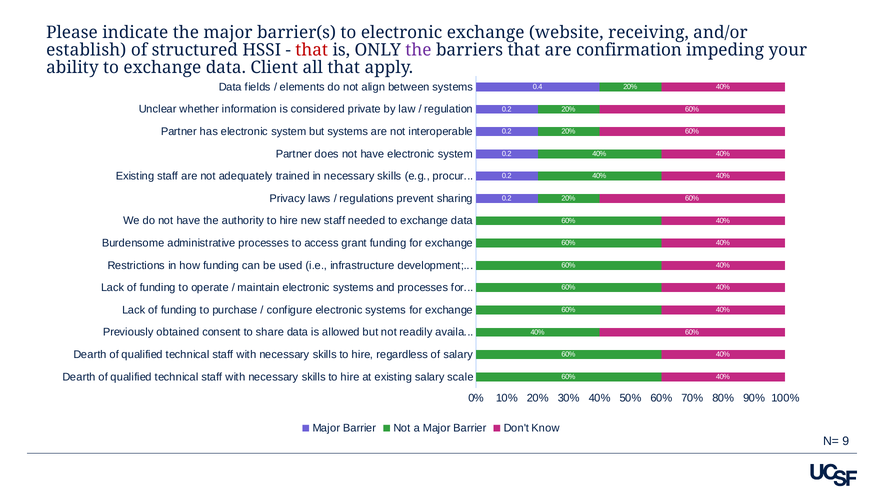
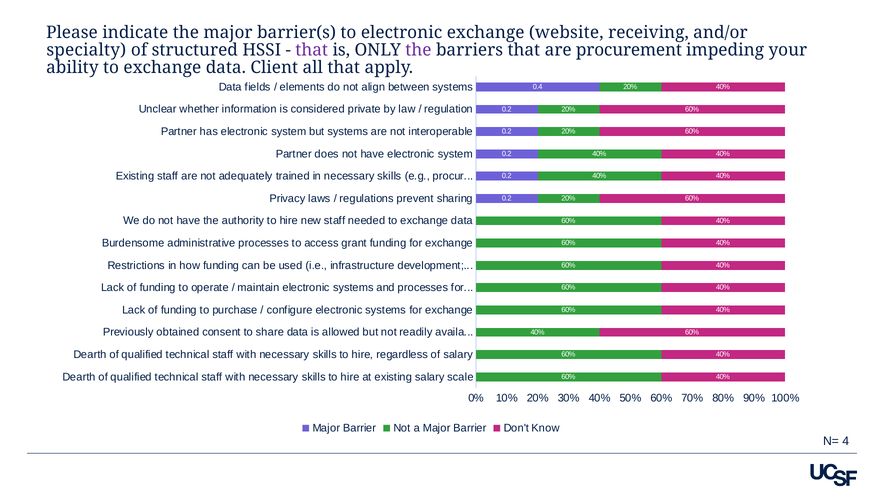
establish: establish -> specialty (86, 50)
that colour: red -> purple (312, 50)
confirmation: confirmation -> procurement (629, 50)
9: 9 -> 4 (846, 441)
